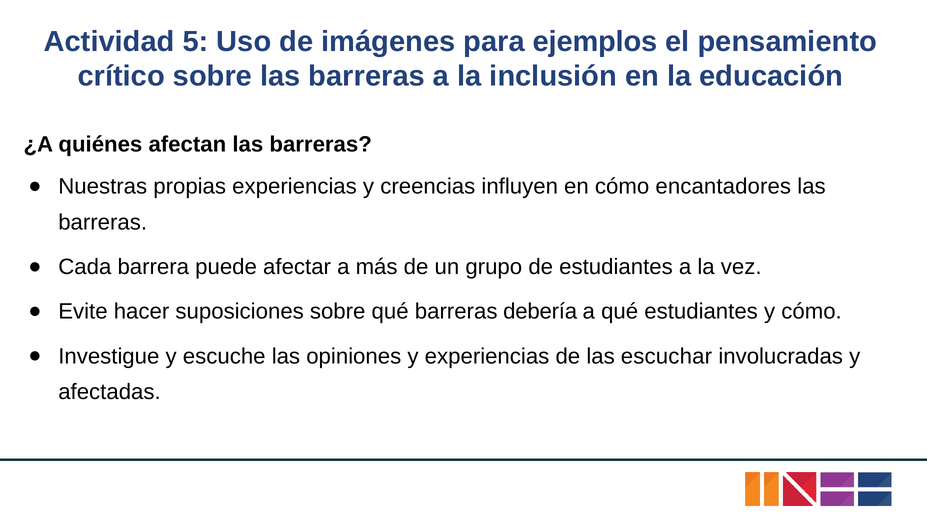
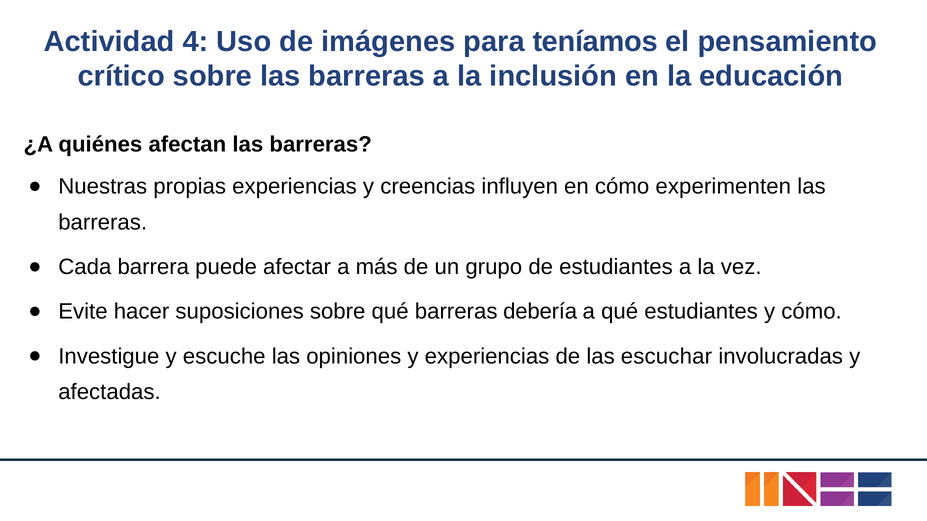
5: 5 -> 4 (195, 42)
ejemplos: ejemplos -> teníamos (595, 42)
encantadores: encantadores -> experimenten (723, 187)
